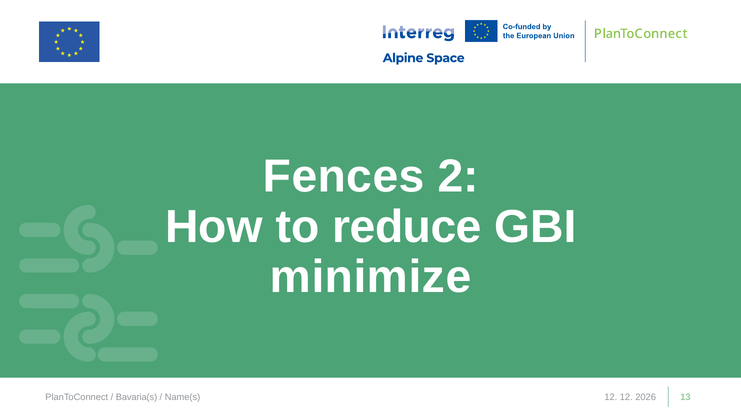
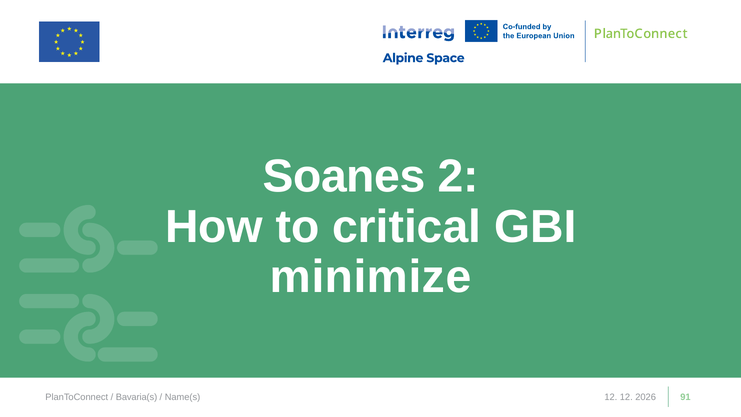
Fences: Fences -> Soanes (344, 177)
reduce: reduce -> critical (407, 227)
13: 13 -> 91 (685, 397)
